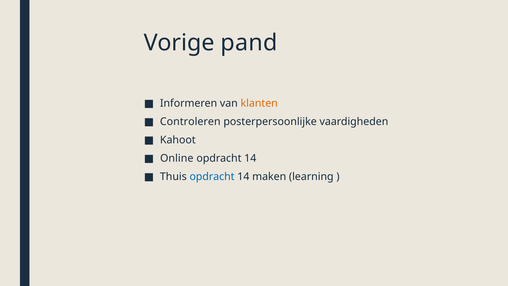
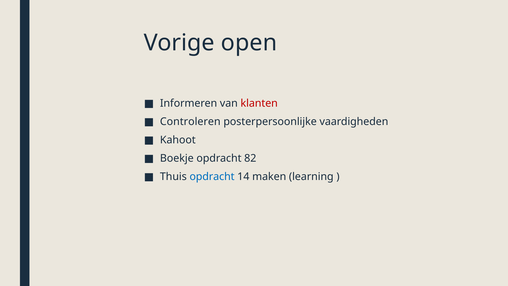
pand: pand -> open (249, 43)
klanten colour: orange -> red (259, 103)
Online: Online -> Boekje (177, 158)
14: 14 -> 82 (250, 158)
